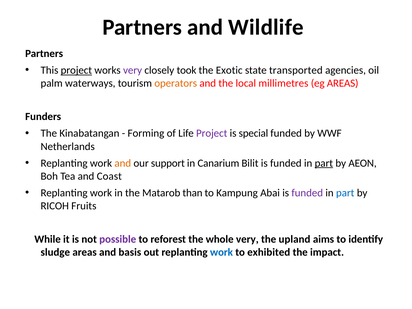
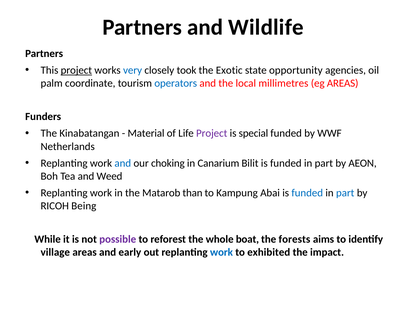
very colour: purple -> blue (133, 70)
transported: transported -> opportunity (296, 70)
waterways: waterways -> coordinate (90, 83)
operators colour: orange -> blue (176, 83)
Forming: Forming -> Material (146, 133)
and colour: orange -> blue (123, 163)
support: support -> choking (168, 163)
part underline: present -> none (324, 163)
Coast: Coast -> Weed (109, 176)
funded colour: purple -> blue (307, 193)
Fruits: Fruits -> Being (84, 206)
whole very: very -> boat (247, 239)
upland: upland -> forests (294, 239)
sludge: sludge -> village (55, 252)
basis: basis -> early (130, 252)
